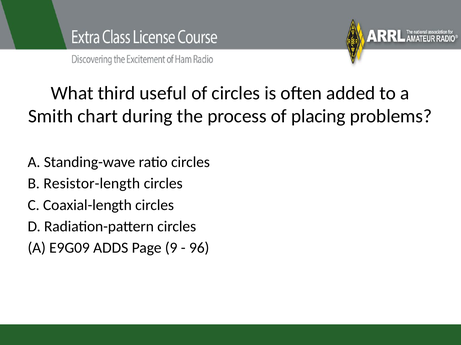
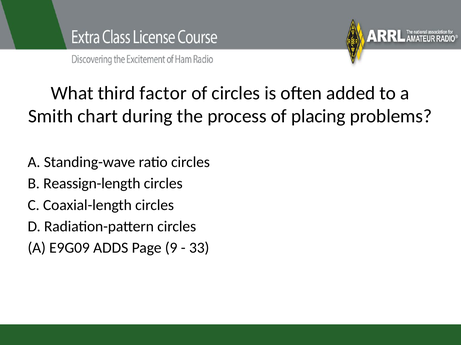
useful: useful -> factor (163, 94)
Resistor-length: Resistor-length -> Reassign-length (92, 184)
96: 96 -> 33 (199, 248)
